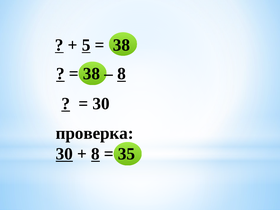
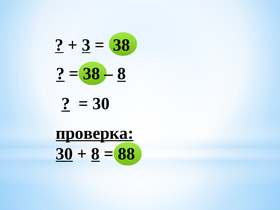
5: 5 -> 3 (86, 45)
проверка underline: none -> present (95, 133)
35: 35 -> 88 (127, 154)
